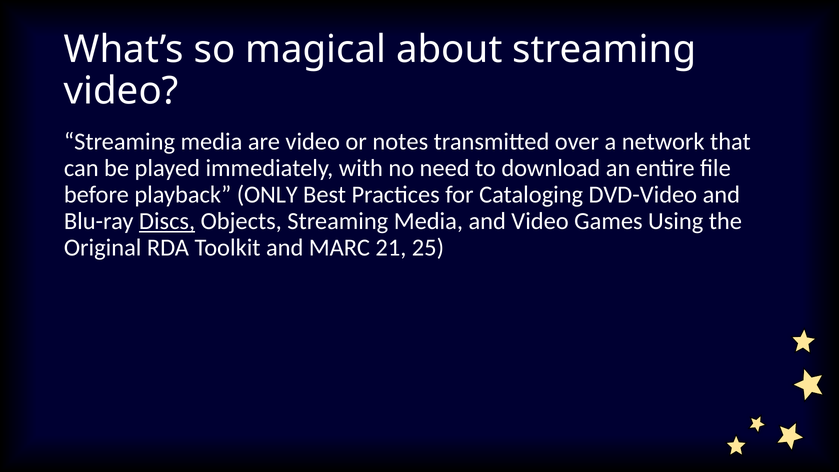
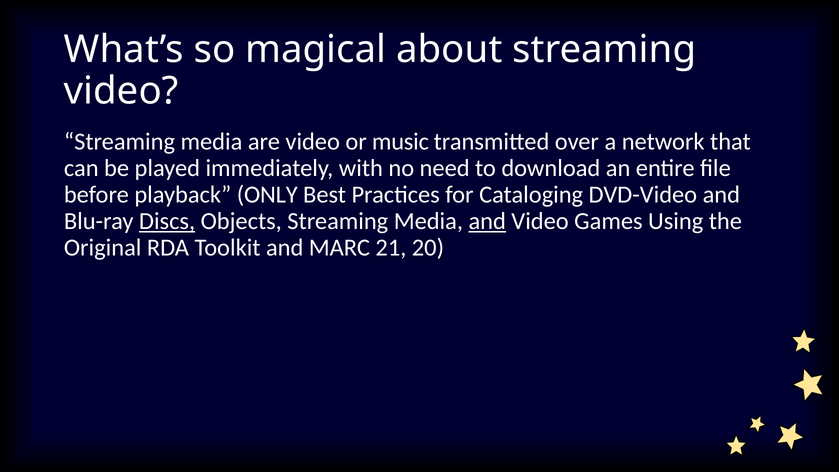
notes: notes -> music (400, 142)
and underline: none -> present (487, 221)
25: 25 -> 20 (428, 248)
